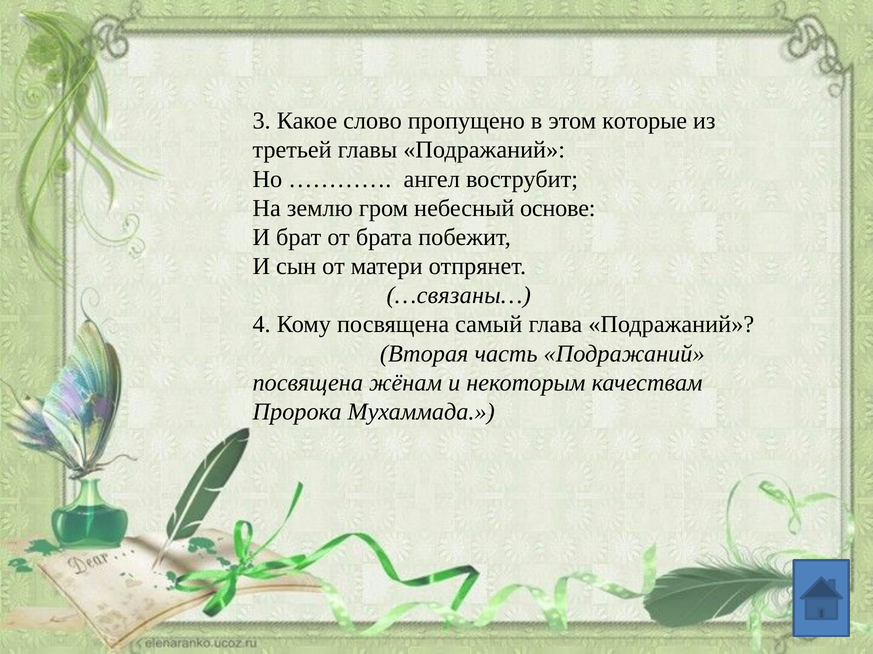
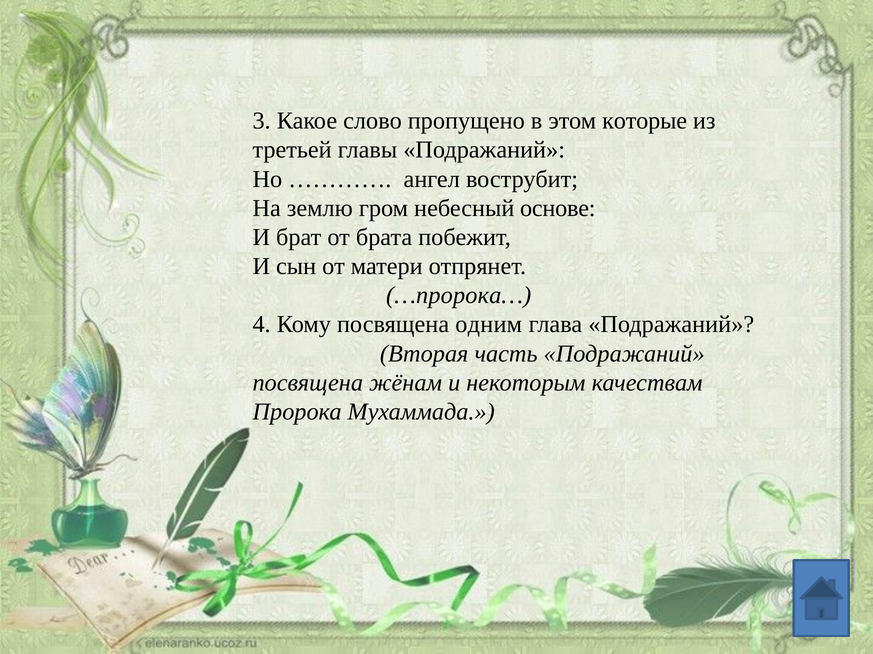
…связаны…: …связаны… -> …пророка… (459, 296)
самый: самый -> одним (489, 325)
